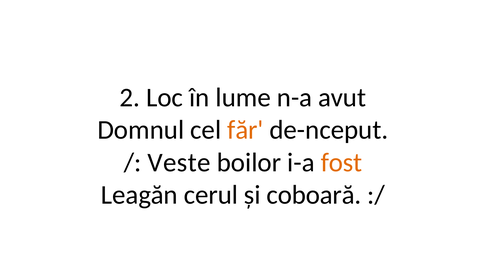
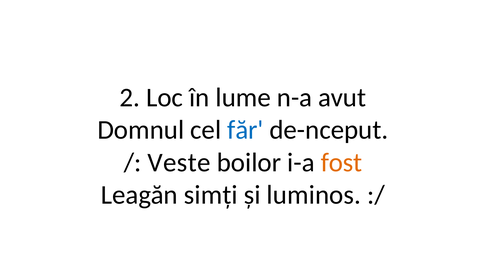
făr colour: orange -> blue (245, 130)
cerul: cerul -> simți (211, 194)
coboară: coboară -> luminos (314, 194)
